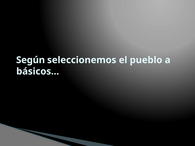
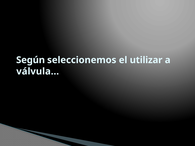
pueblo: pueblo -> utilizar (146, 60)
básicos: básicos -> válvula (38, 71)
